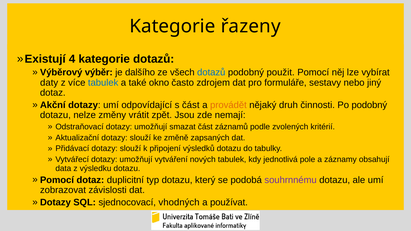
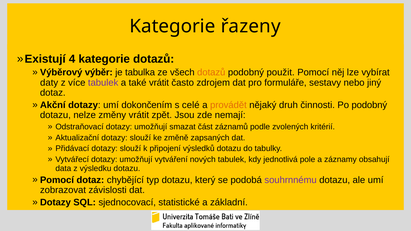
dalšího: dalšího -> tabulka (140, 72)
dotazů colour: blue -> orange (211, 72)
tabulek colour: blue -> purple (103, 83)
také okno: okno -> vrátit (159, 83)
odpovídající: odpovídající -> dokončením (147, 105)
s část: část -> celé (191, 105)
duplicitní: duplicitní -> chybějící (125, 180)
vhodných: vhodných -> statistické (179, 203)
používat: používat -> základní (229, 203)
